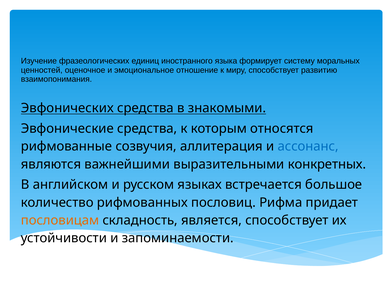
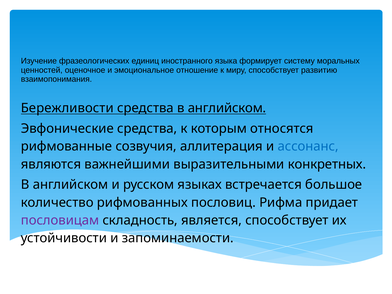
Эвфонических: Эвфонических -> Бережливости (67, 108)
средства в знакомыми: знакомыми -> английском (227, 108)
пословицам colour: orange -> purple (60, 220)
